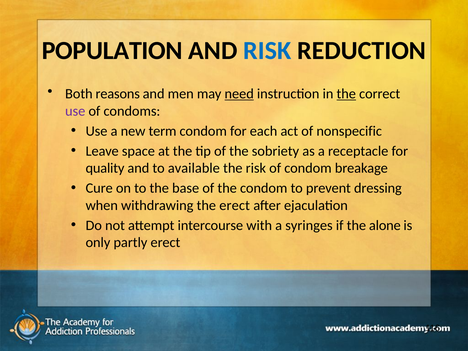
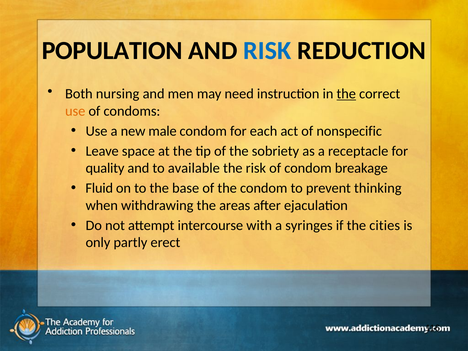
reasons: reasons -> nursing (118, 94)
need underline: present -> none (239, 94)
use colour: purple -> orange (75, 111)
term: term -> male (163, 131)
Cure: Cure -> Fluid (99, 188)
dressing: dressing -> thinking (378, 188)
the erect: erect -> areas (235, 205)
alone: alone -> cities (385, 225)
